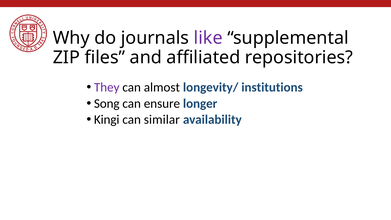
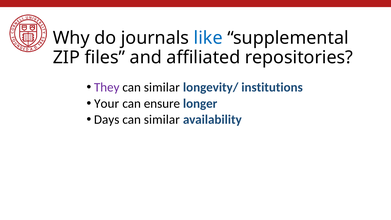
like colour: purple -> blue (208, 38)
almost: almost -> similar (162, 87)
Song: Song -> Your (107, 103)
Kingi: Kingi -> Days (107, 120)
